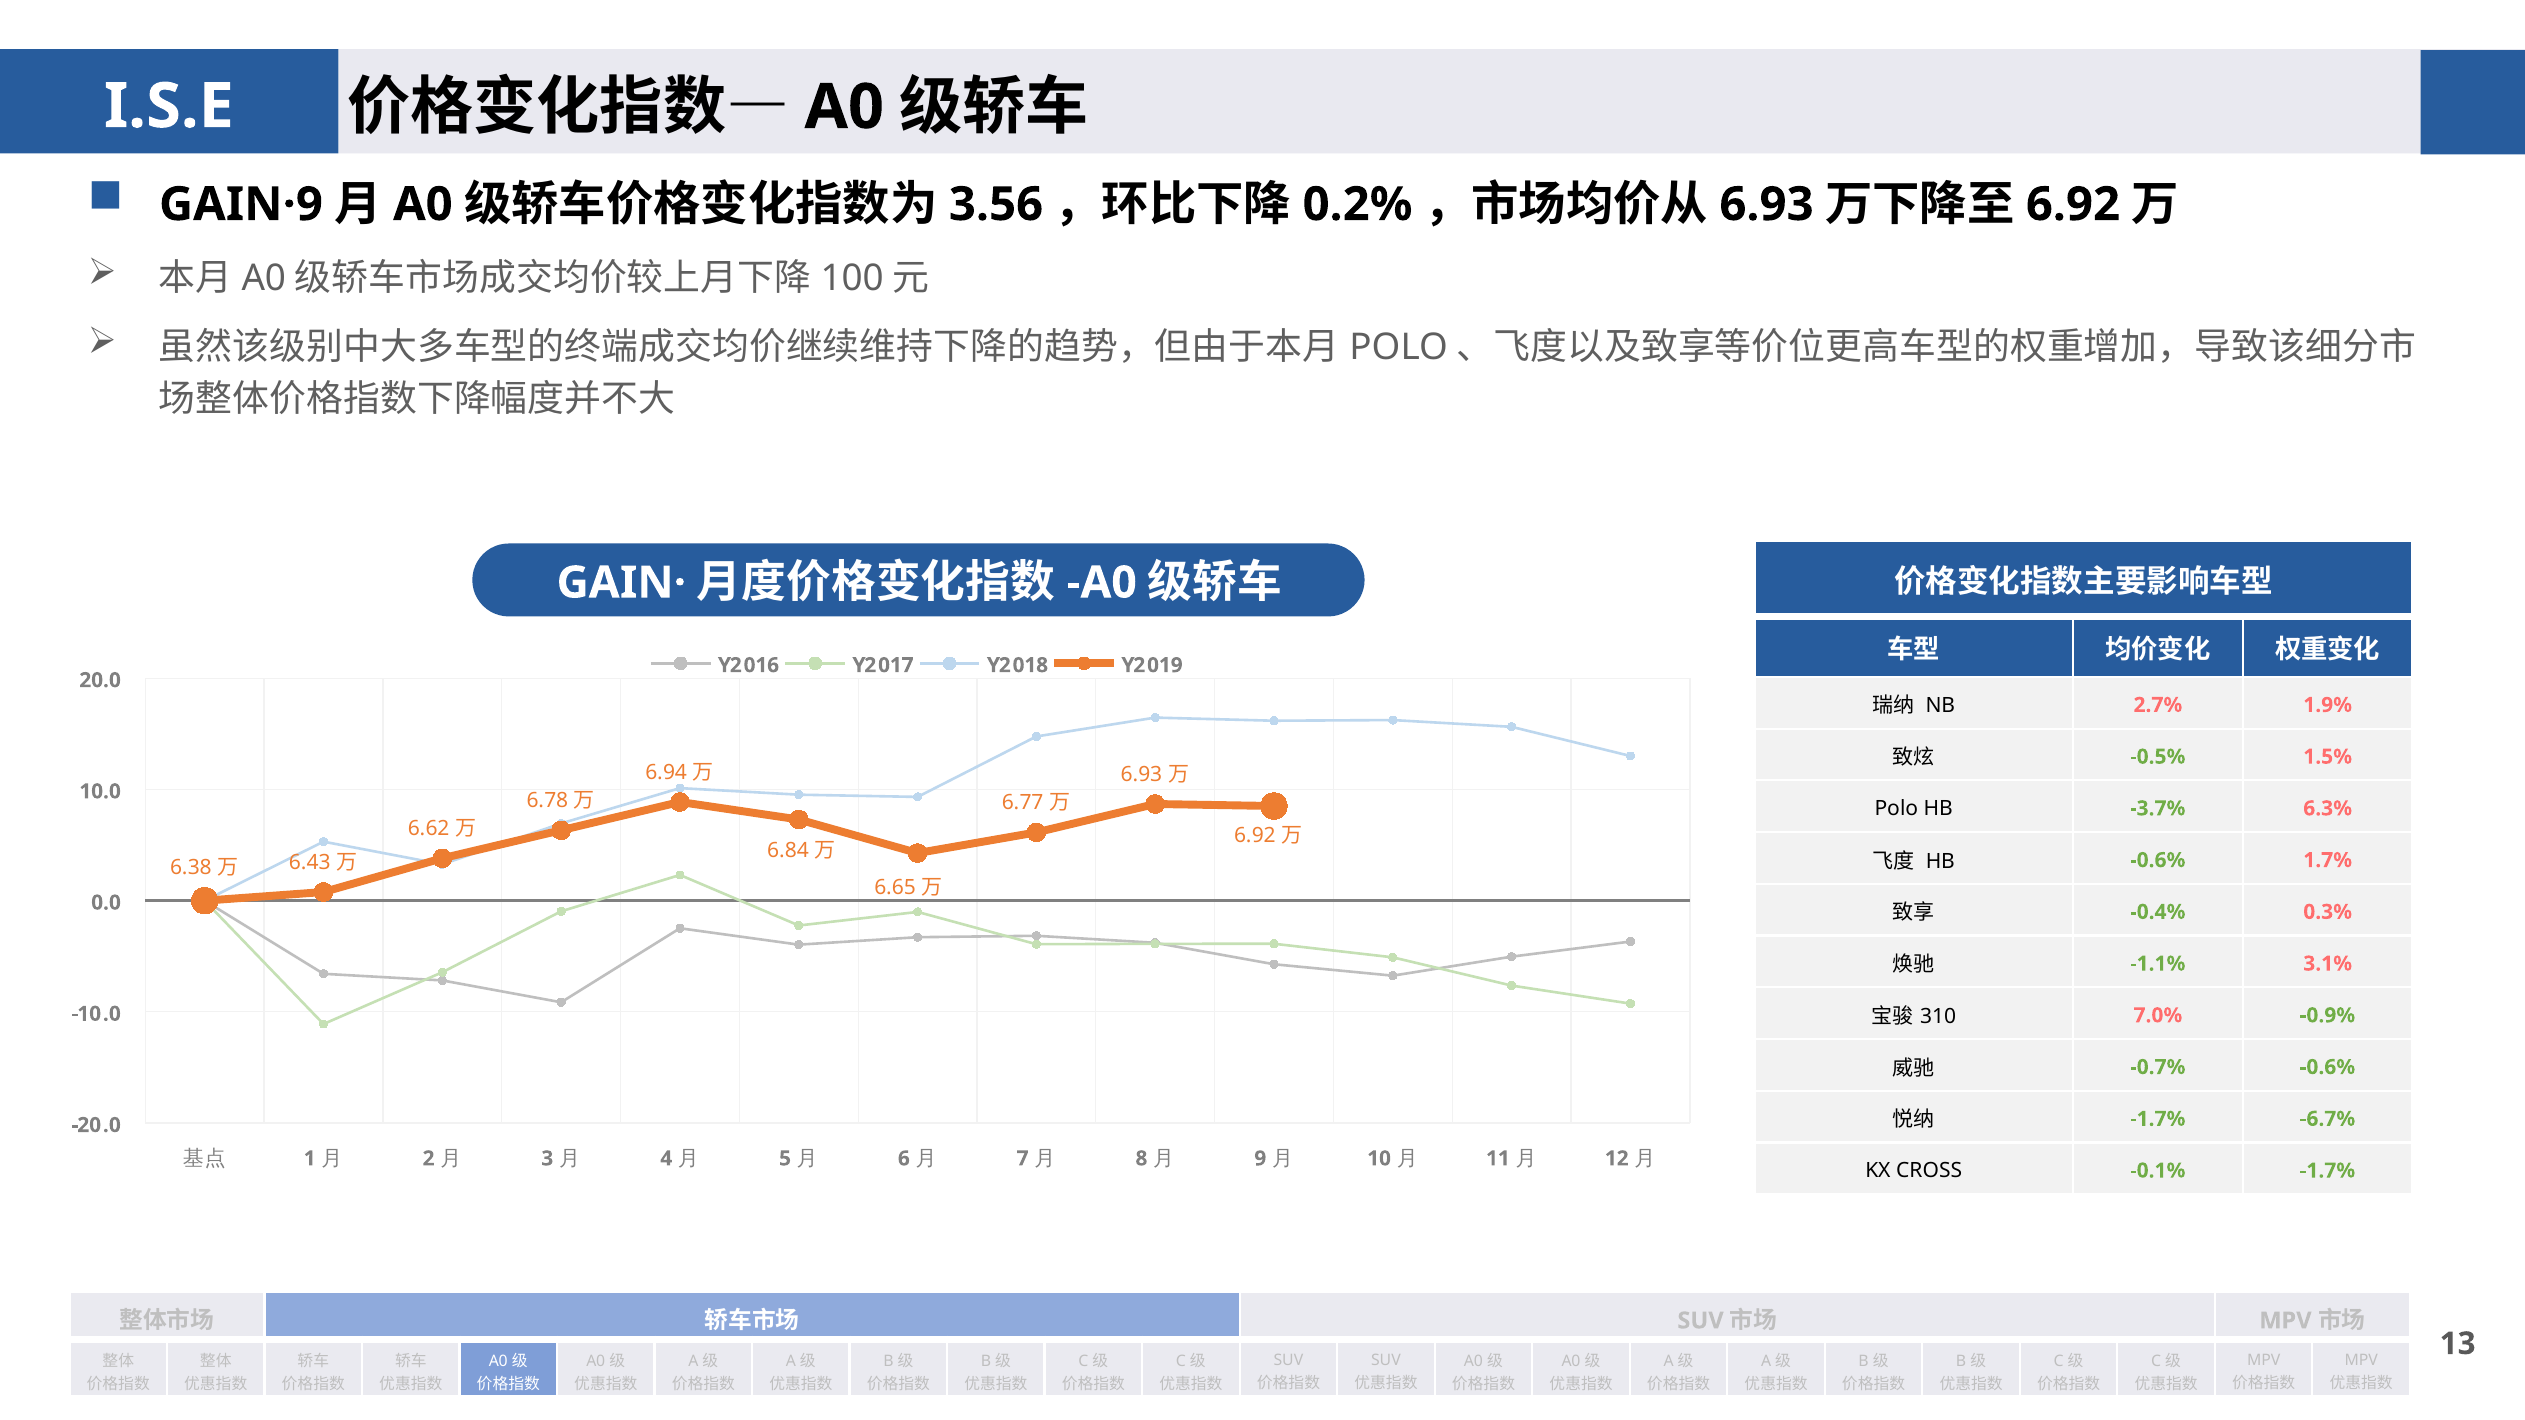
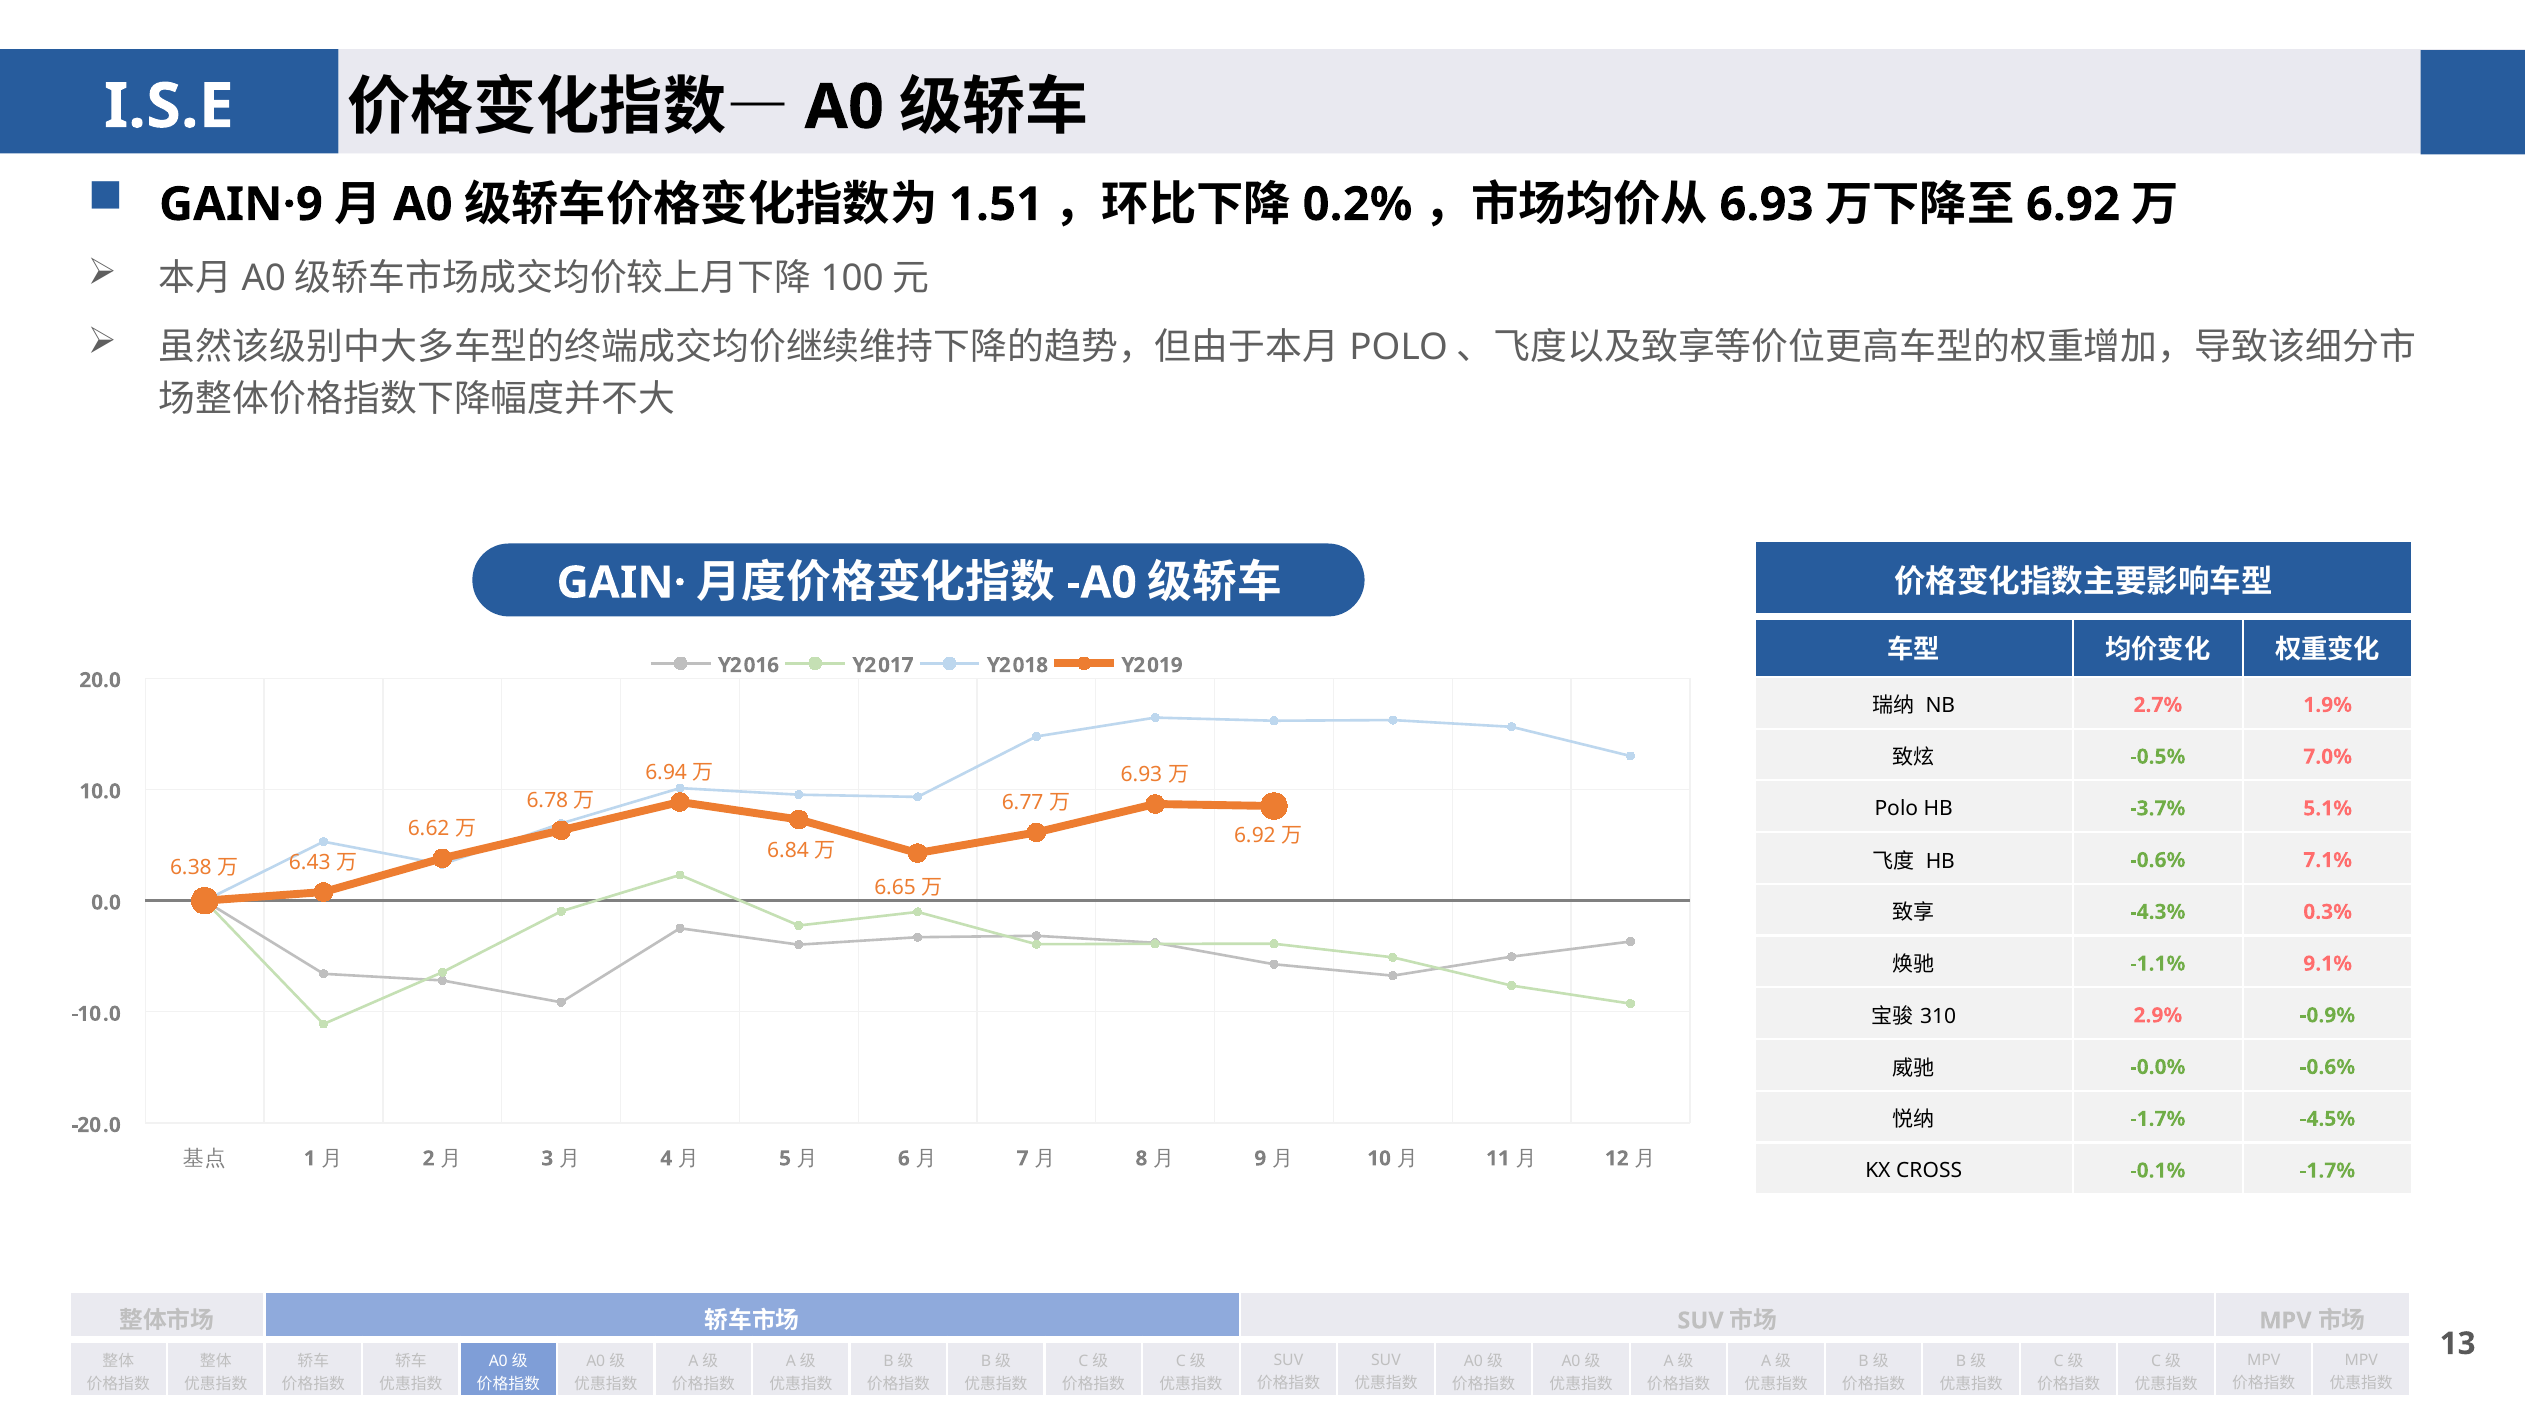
3.56: 3.56 -> 1.51 (996, 205)
1.5%: 1.5% -> 7.0% (2328, 757)
6.3%: 6.3% -> 5.1% (2328, 809)
1.7%: 1.7% -> 7.1% (2328, 860)
-0.4%: -0.4% -> -4.3% (2158, 912)
3.1%: 3.1% -> 9.1% (2328, 964)
7.0%: 7.0% -> 2.9% (2158, 1016)
-0.7%: -0.7% -> -0.0% (2158, 1067)
-6.7%: -6.7% -> -4.5% (2328, 1119)
